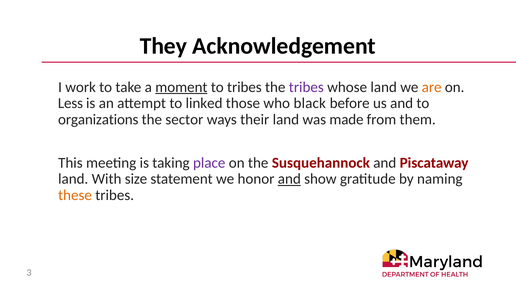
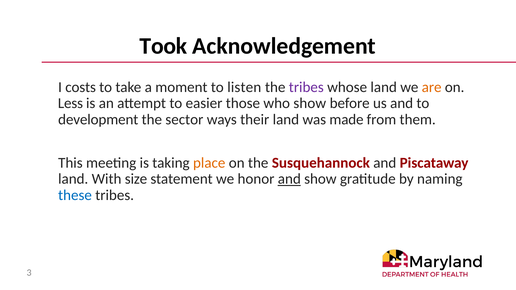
They: They -> Took (163, 46)
work: work -> costs (81, 87)
moment underline: present -> none (181, 87)
to tribes: tribes -> listen (244, 87)
linked: linked -> easier (204, 103)
who black: black -> show (310, 103)
organizations: organizations -> development (98, 120)
place colour: purple -> orange (209, 163)
these colour: orange -> blue (75, 195)
